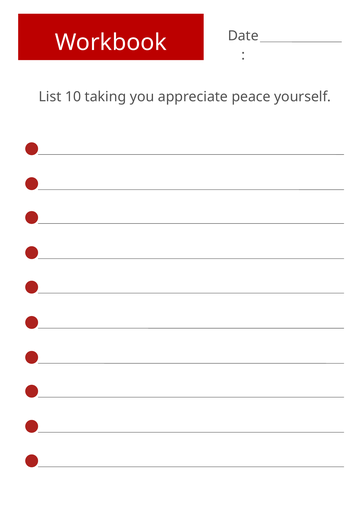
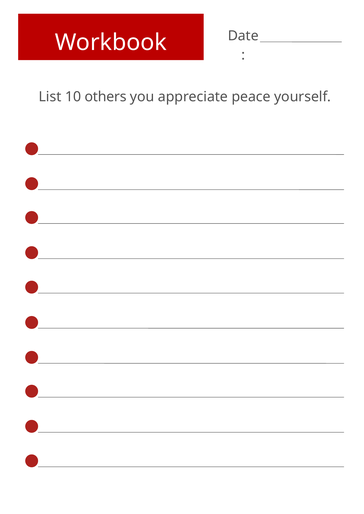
taking: taking -> others (106, 97)
